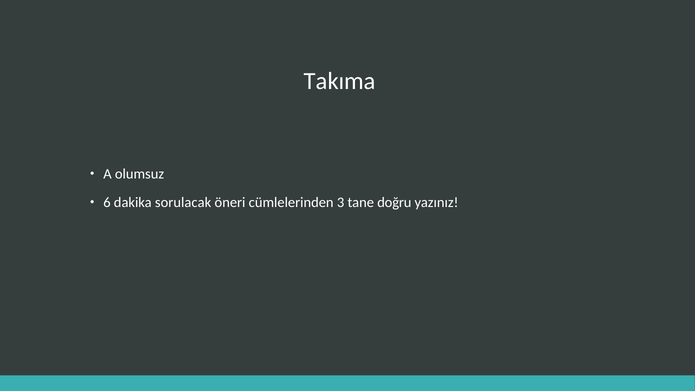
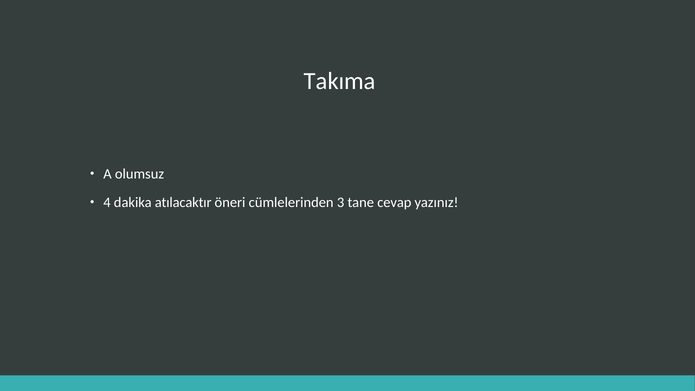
6: 6 -> 4 (107, 203)
sorulacak: sorulacak -> atılacaktır (183, 203)
doğru: doğru -> cevap (394, 203)
